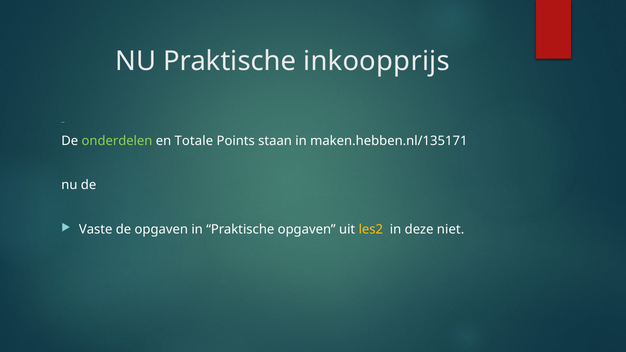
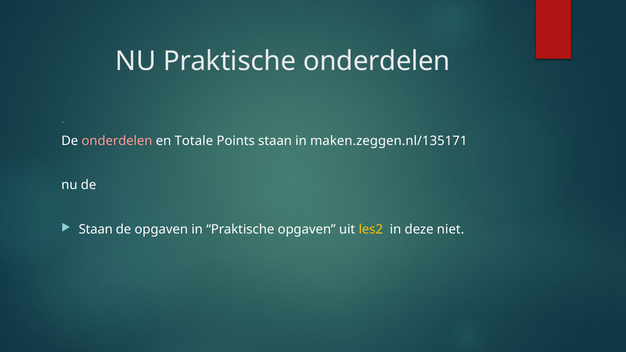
Praktische inkoopprijs: inkoopprijs -> onderdelen (377, 61)
onderdelen colour: light green -> pink (117, 141)
maken.hebben.nl/135171: maken.hebben.nl/135171 -> maken.zeggen.nl/135171 (389, 141)
Vaste: Vaste -> Staan (96, 230)
